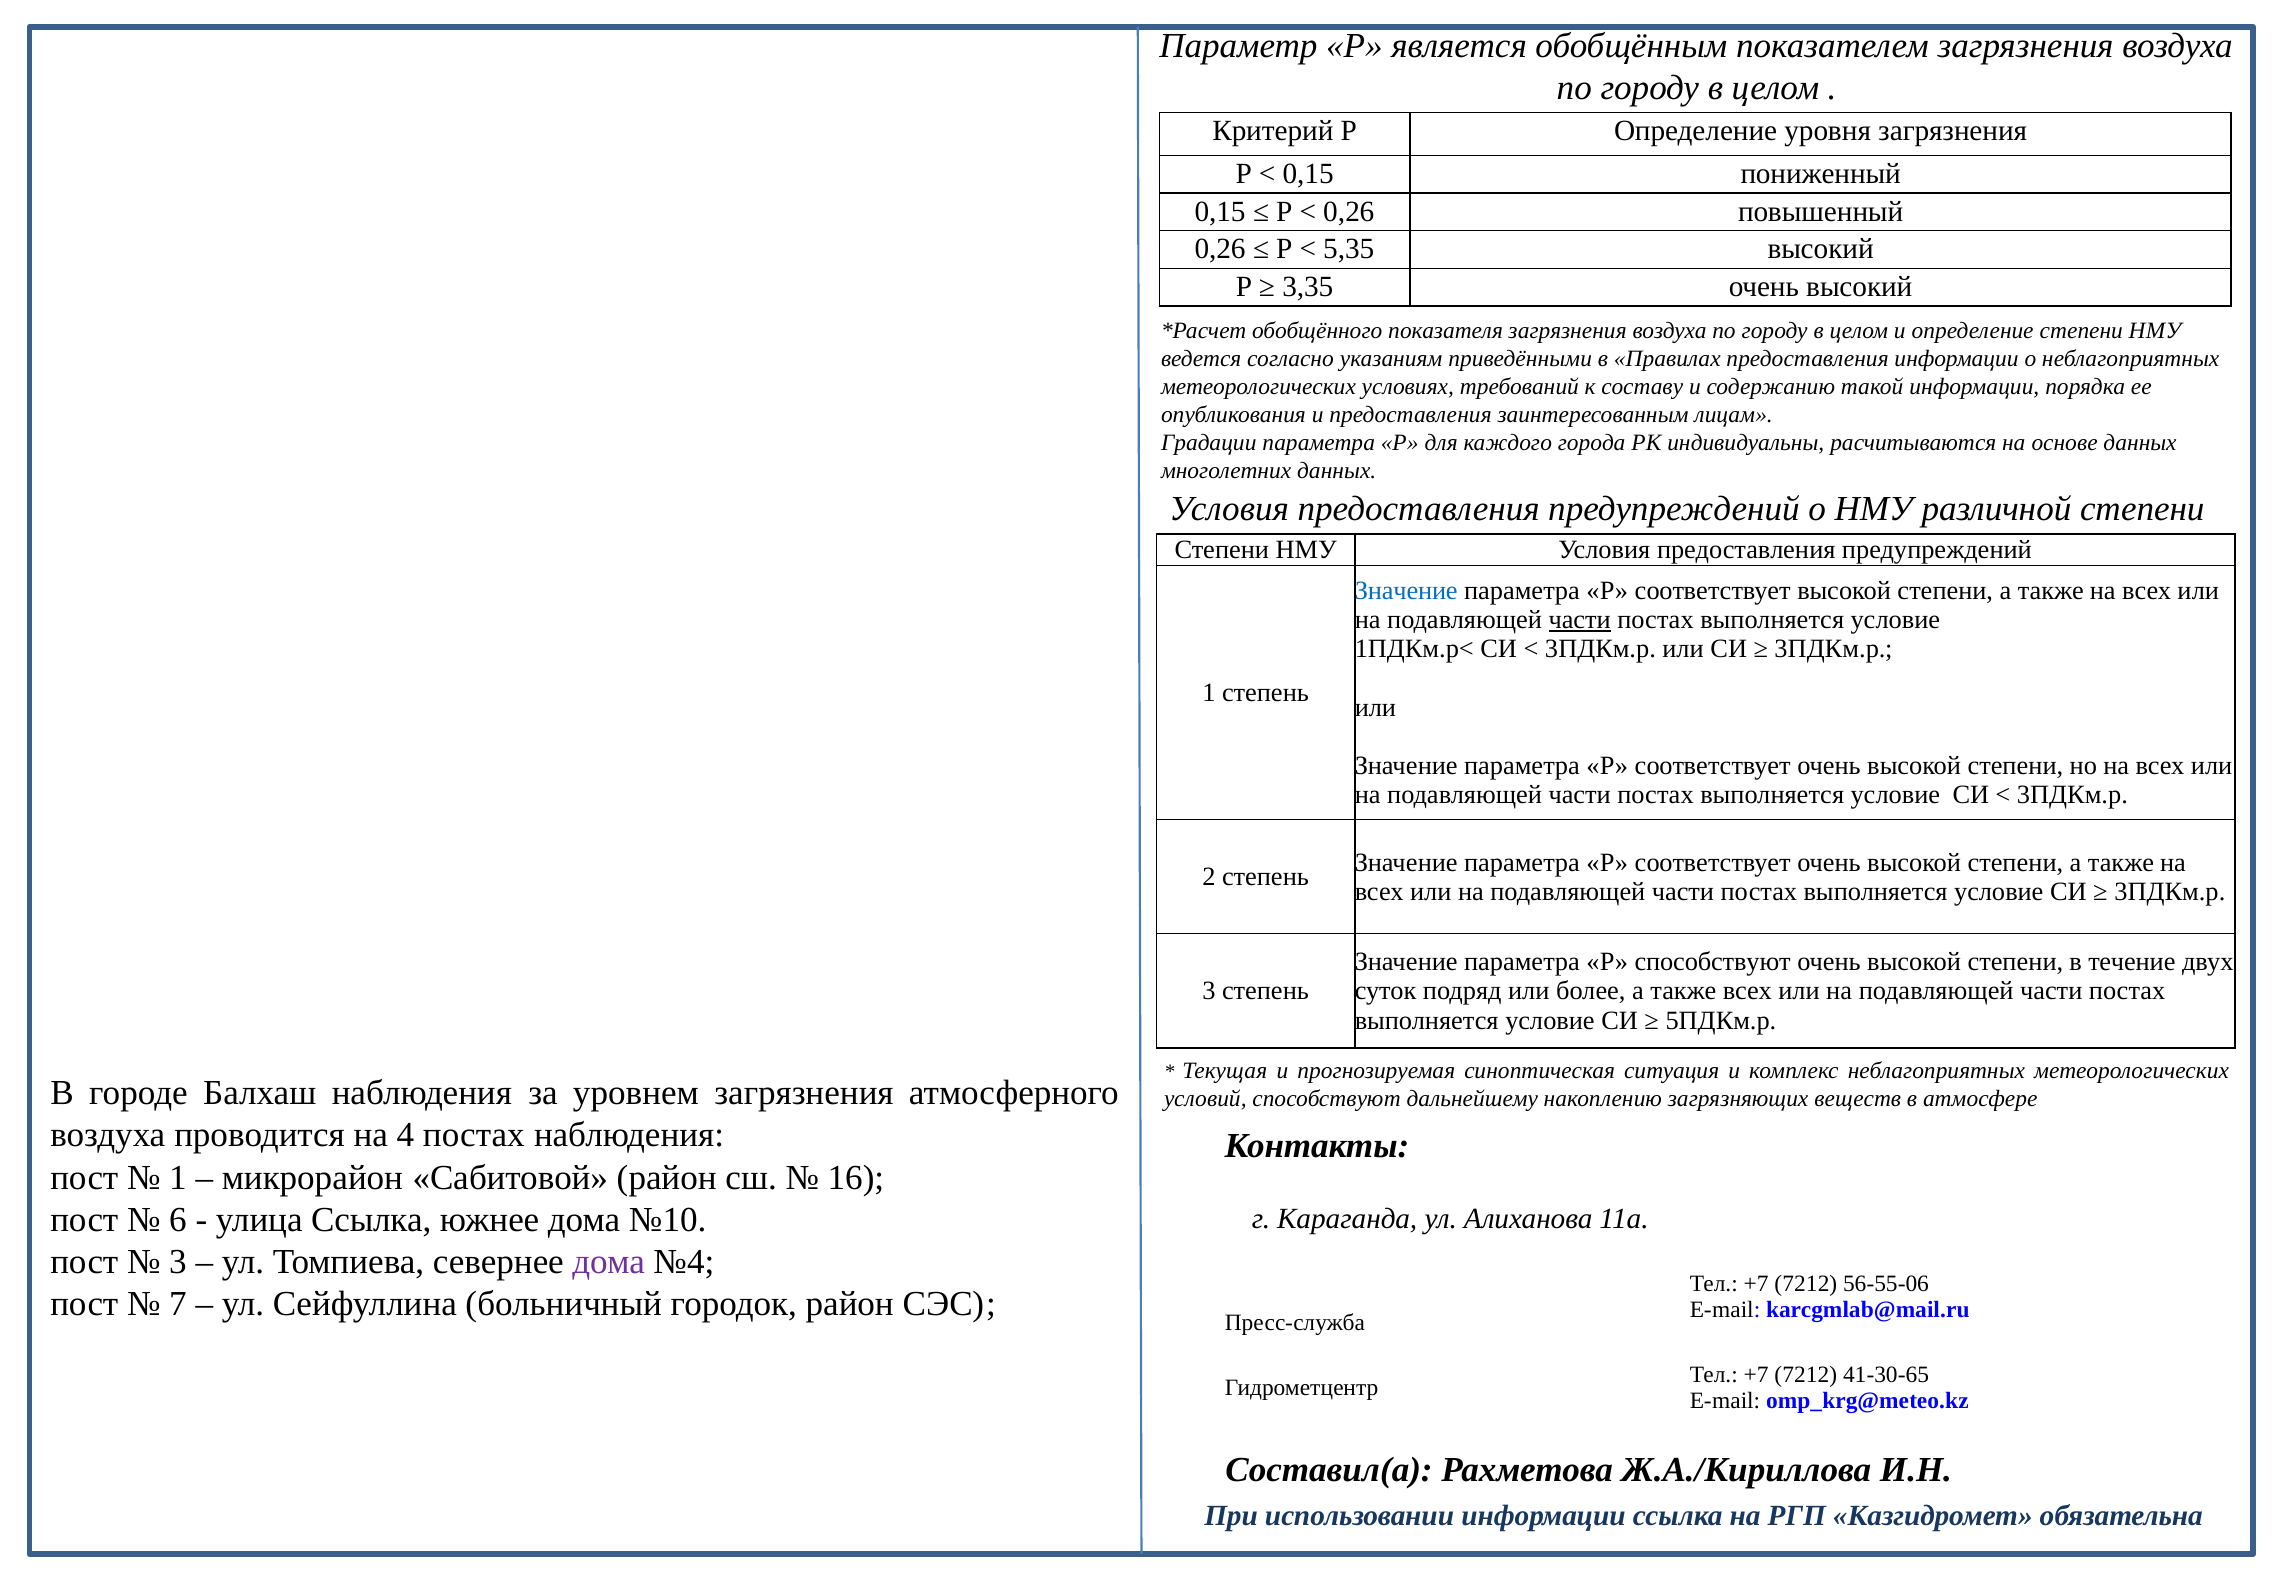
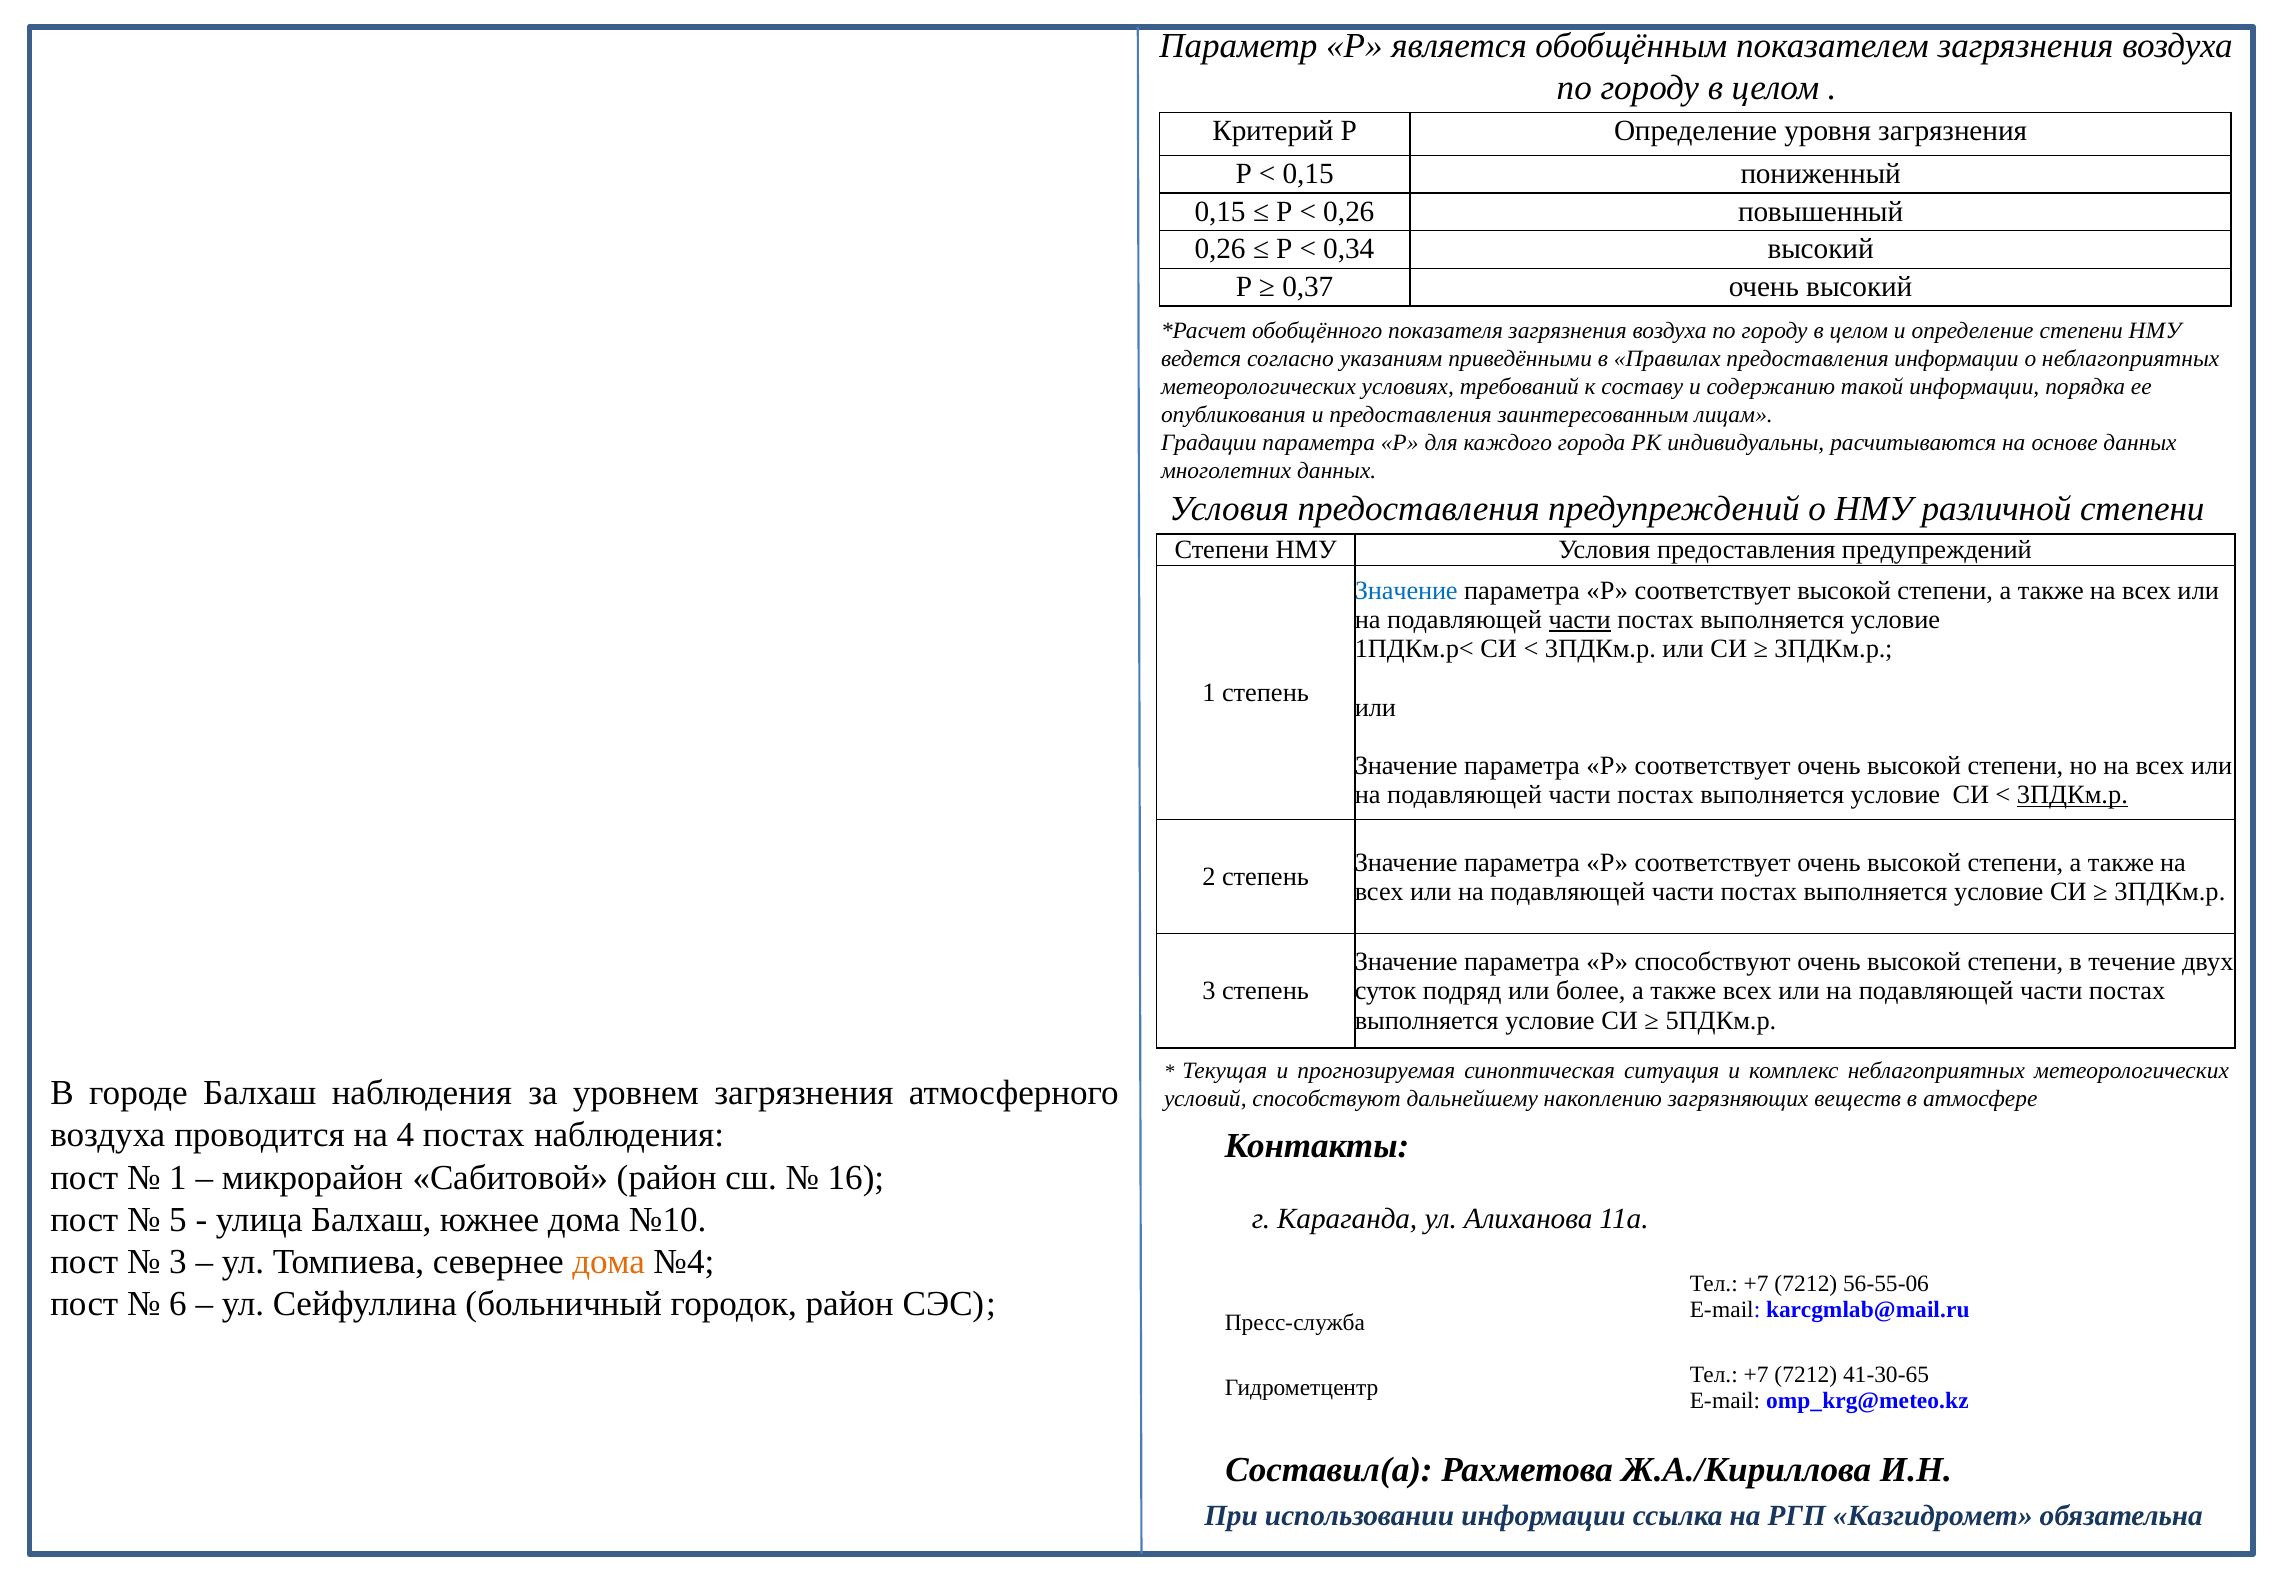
5,35: 5,35 -> 0,34 (1349, 249)
3,35: 3,35 -> 0,37 (1308, 287)
3ПДКм.р underline: none -> present (2072, 795)
6: 6 -> 5 (178, 1219)
улица Ссылка: Ссылка -> Балхаш (371, 1219)
дома colour: purple -> orange (609, 1261)
7: 7 -> 6 (178, 1304)
